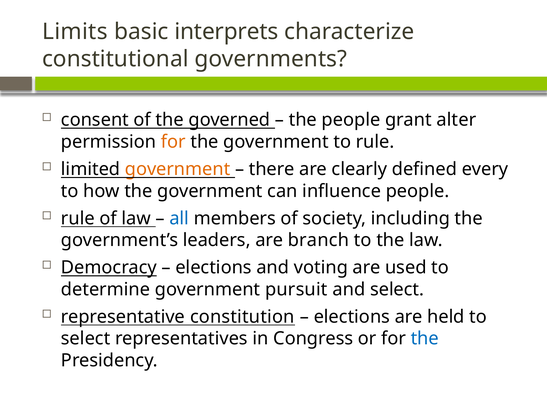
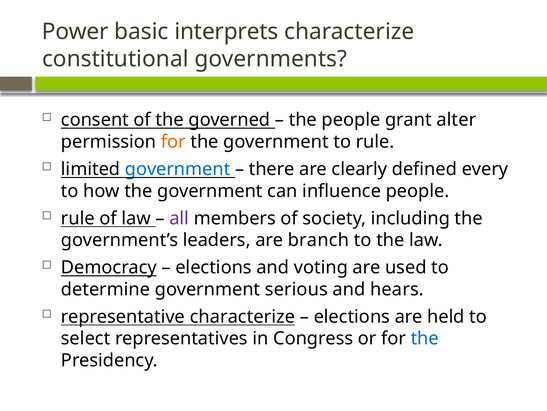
Limits: Limits -> Power (75, 32)
government colour: orange -> blue (178, 169)
all colour: blue -> purple (179, 218)
pursuit: pursuit -> serious (296, 289)
and select: select -> hears (397, 289)
representative constitution: constitution -> characterize (242, 316)
